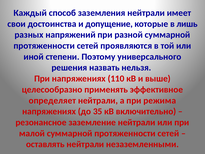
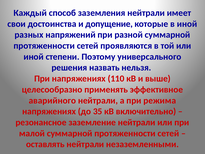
в лишь: лишь -> иной (187, 24)
определяет: определяет -> аварийного (52, 100)
